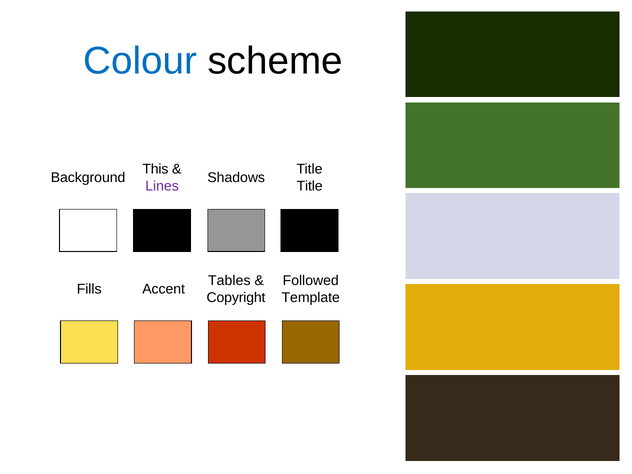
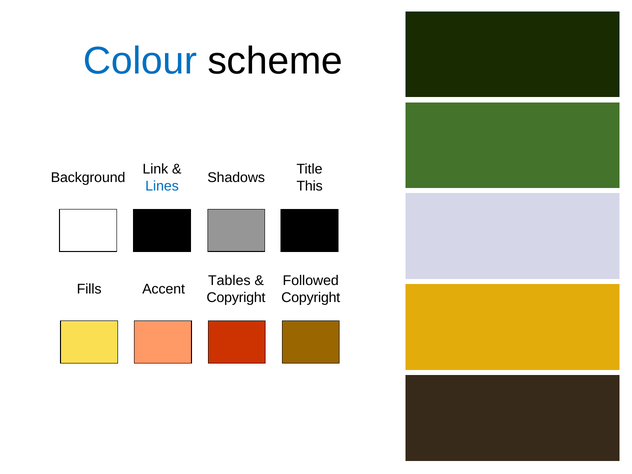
This: This -> Link (155, 169)
Lines colour: purple -> blue (162, 186)
Title: Title -> This (310, 186)
Template: Template -> Copyright (311, 297)
